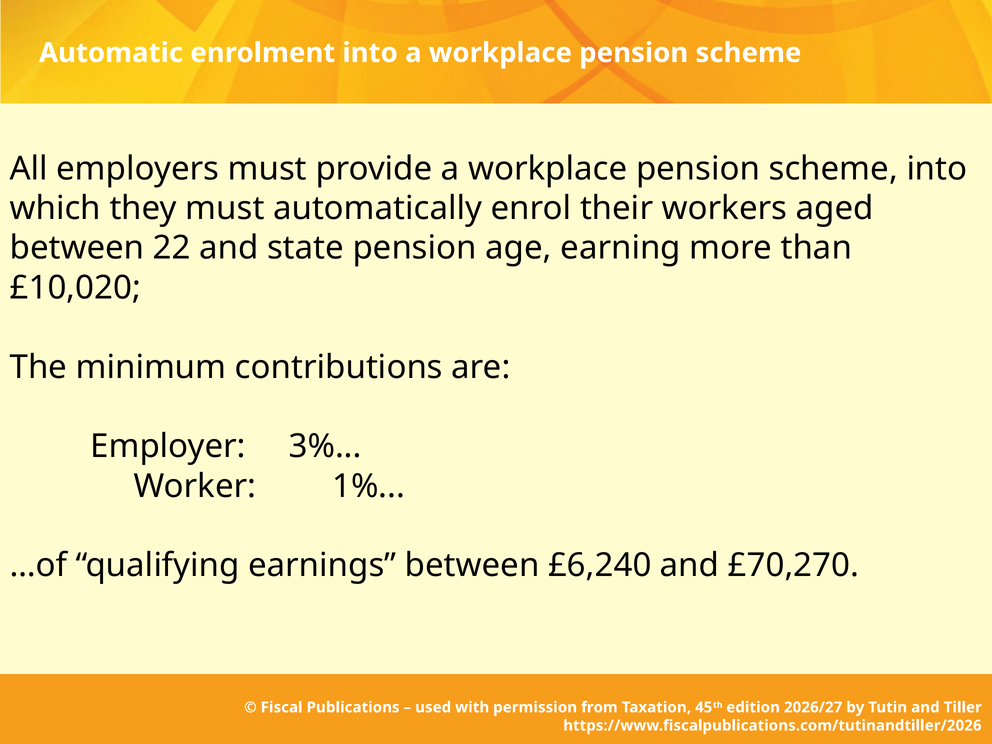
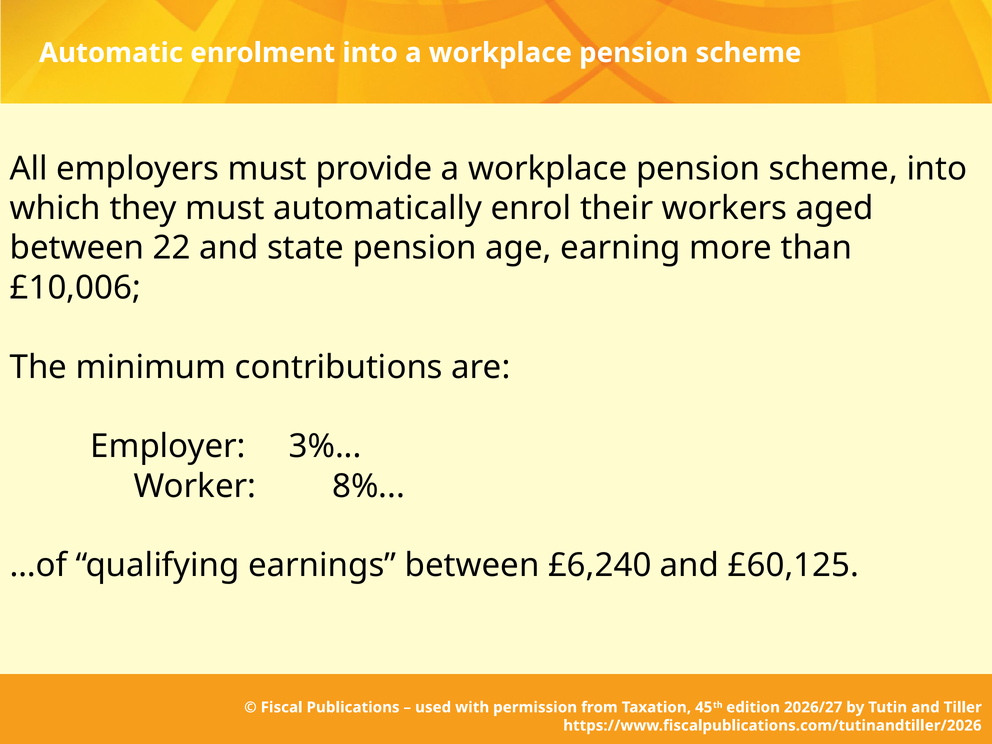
£10,020: £10,020 -> £10,006 (75, 288)
1%: 1% -> 8% (369, 486)
£70,270: £70,270 -> £60,125 (793, 565)
